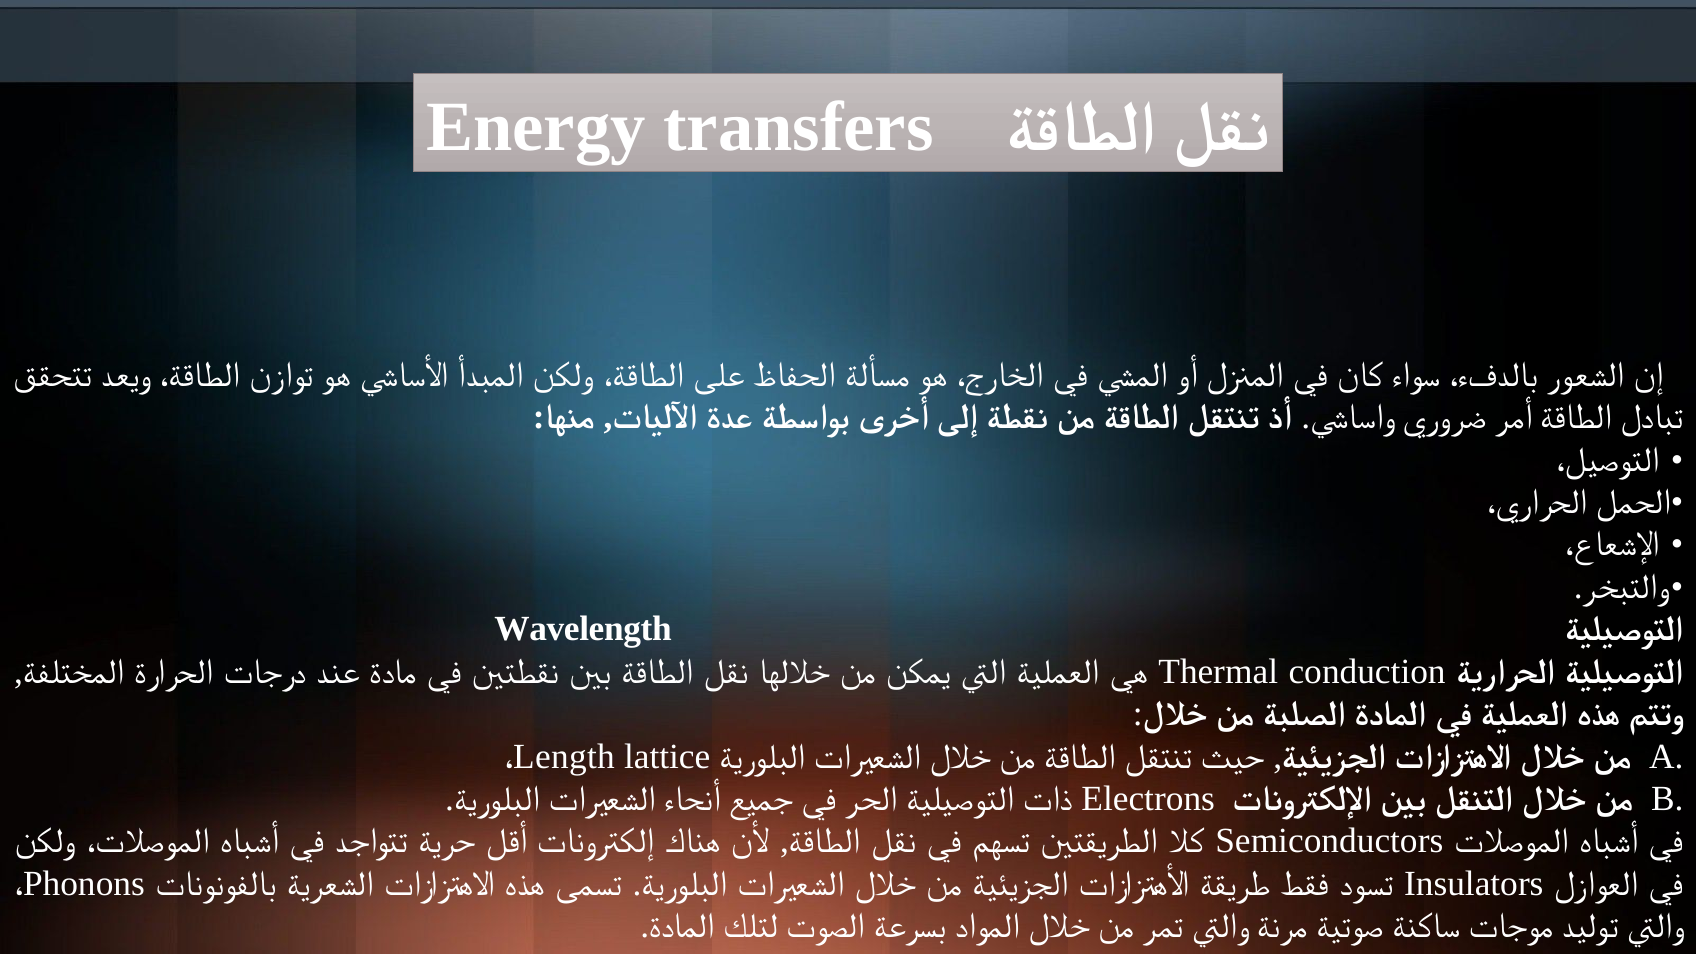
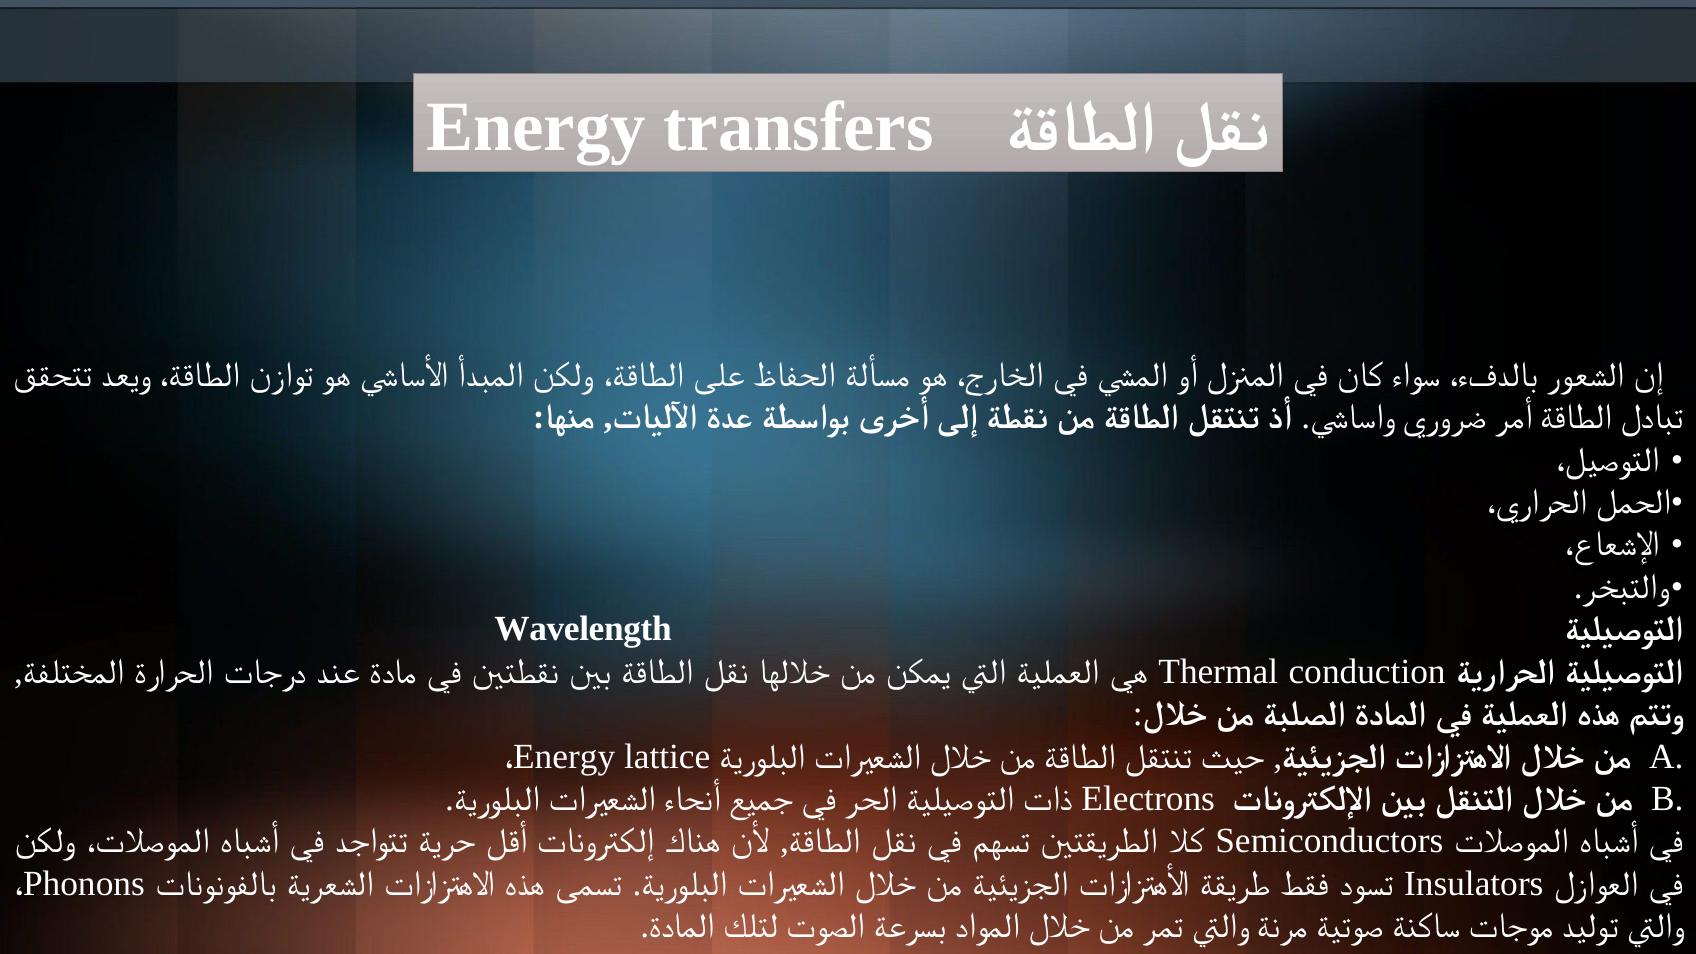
Length: Length -> Energy (564, 756)
